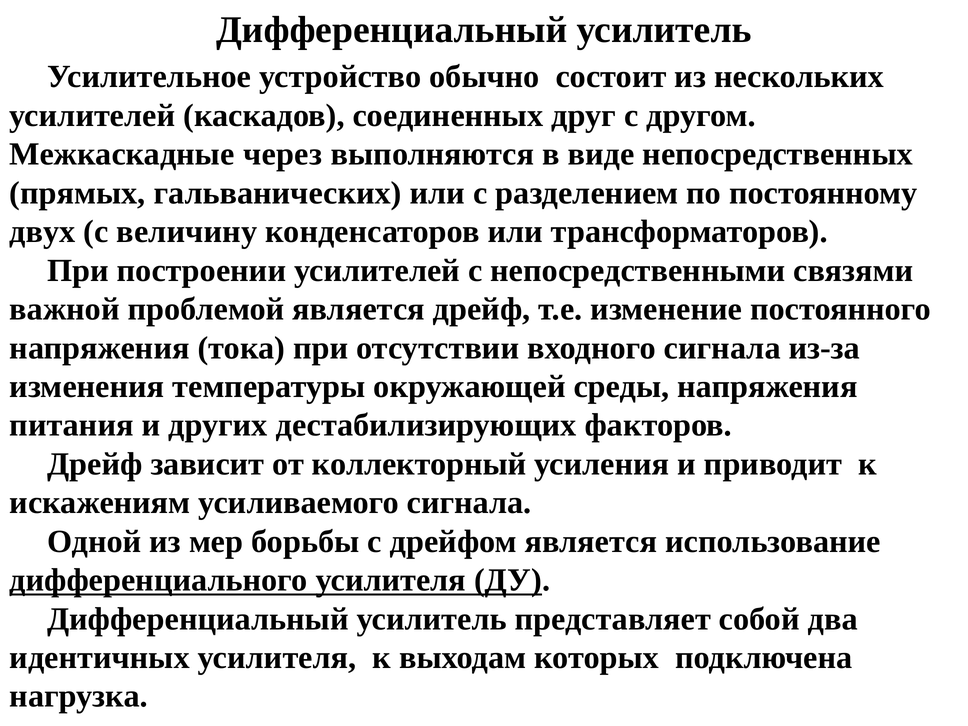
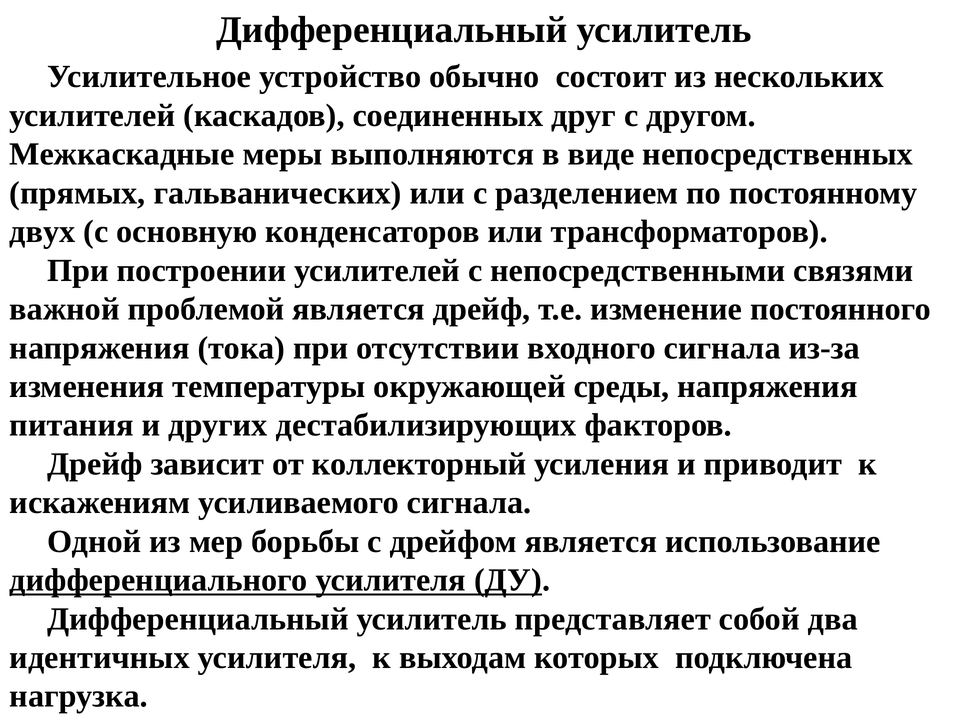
через: через -> меры (283, 154)
величину: величину -> основную (187, 232)
